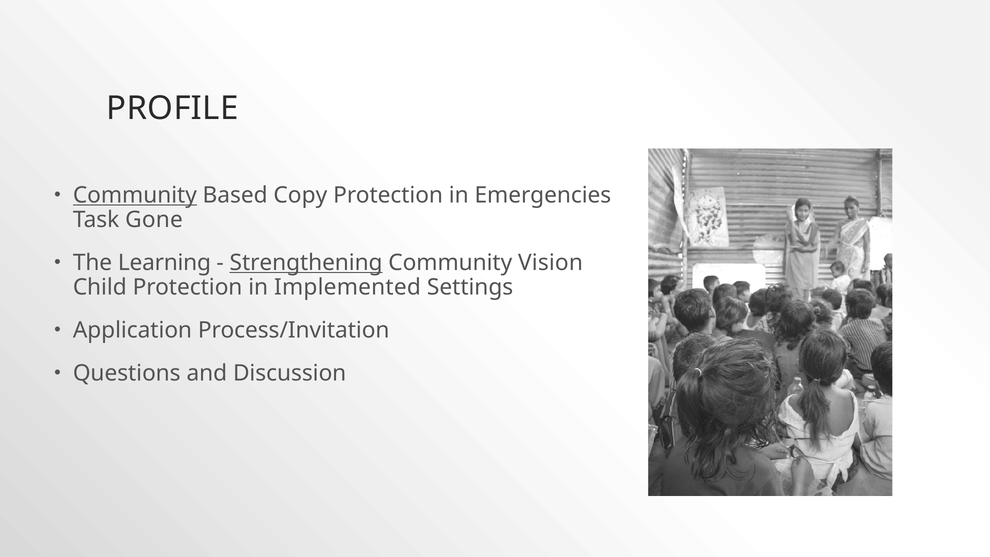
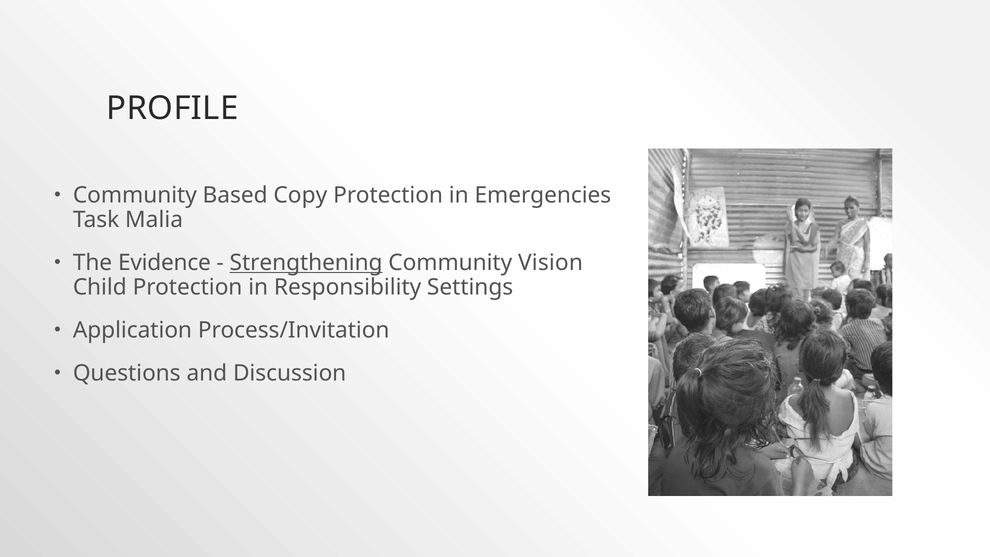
Community underline: present -> none (135, 195)
Gone: Gone -> Malia (154, 220)
Learning: Learning -> Evidence (164, 263)
Implemented: Implemented -> Responsibility (348, 287)
